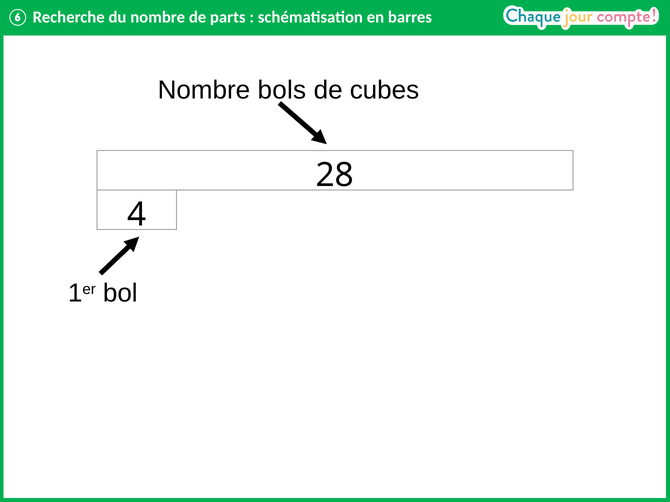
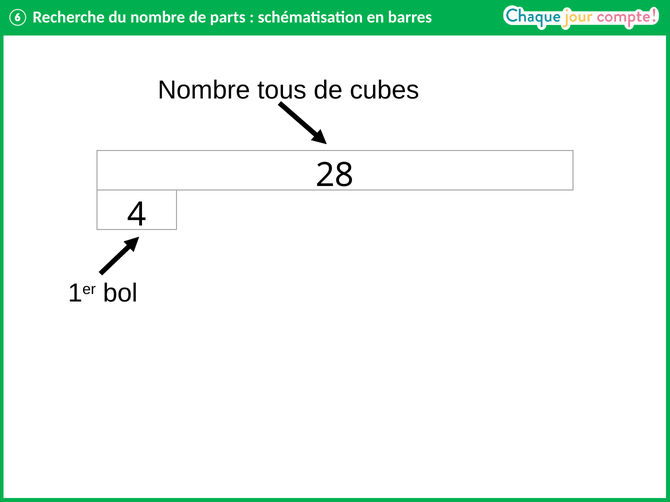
bols: bols -> tous (282, 90)
